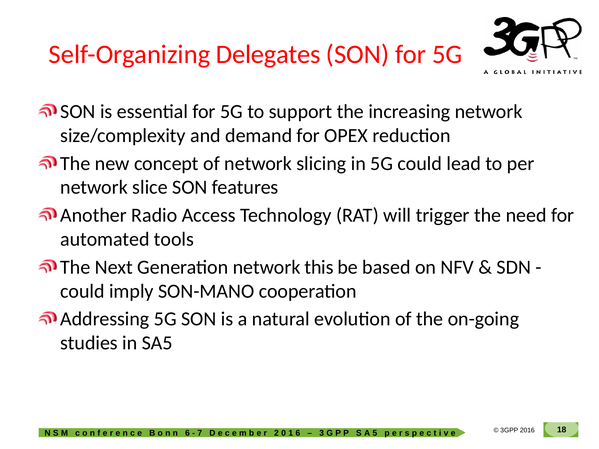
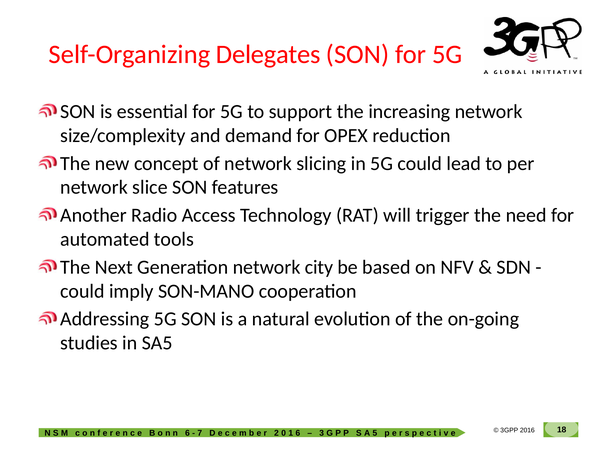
this: this -> city (319, 267)
